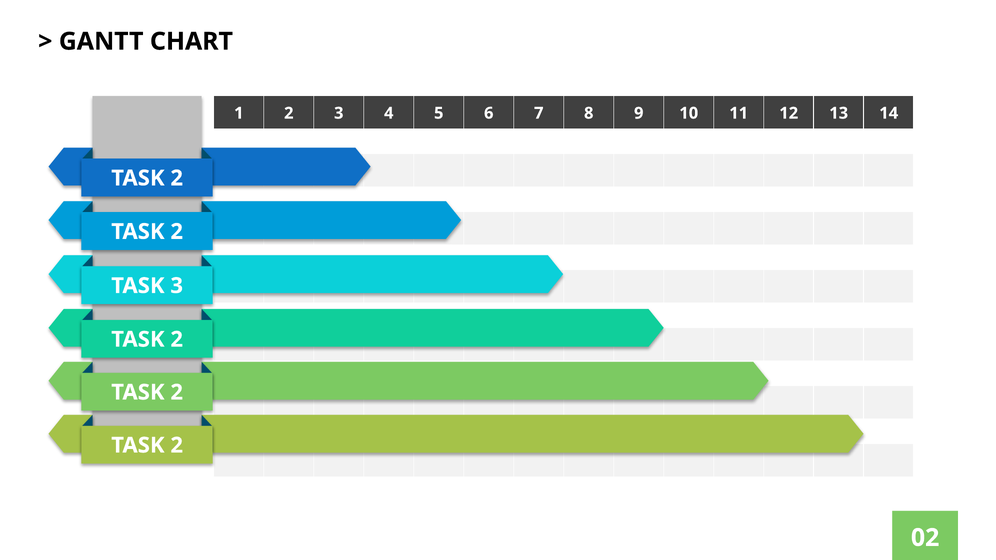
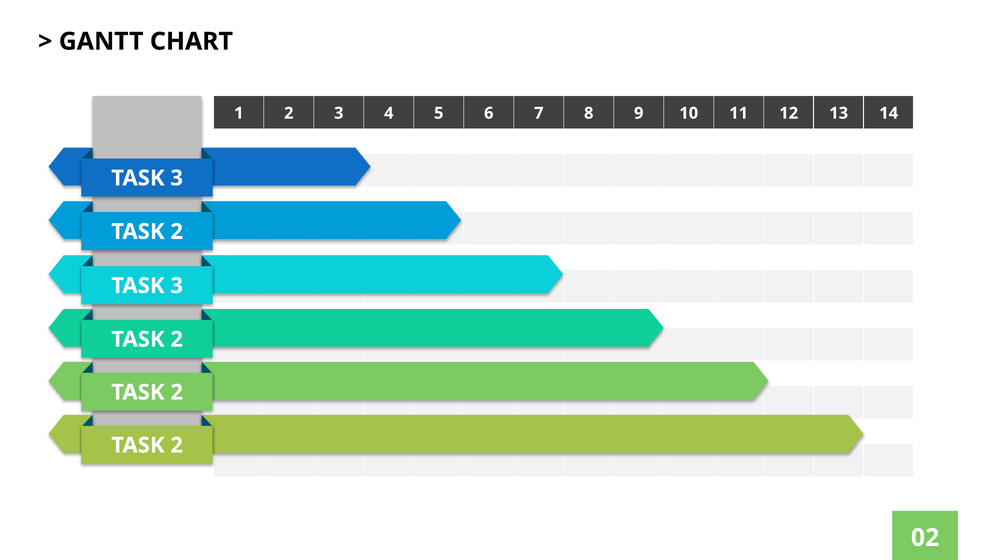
2: 2 -> 3 (177, 178)
